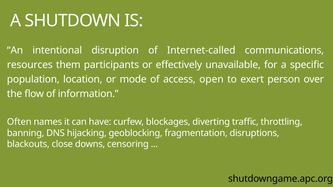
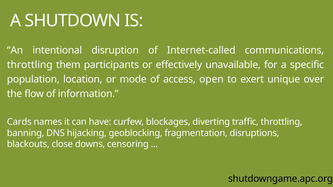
resources: resources -> throttling (30, 65)
person: person -> unique (284, 79)
Often: Often -> Cards (19, 122)
